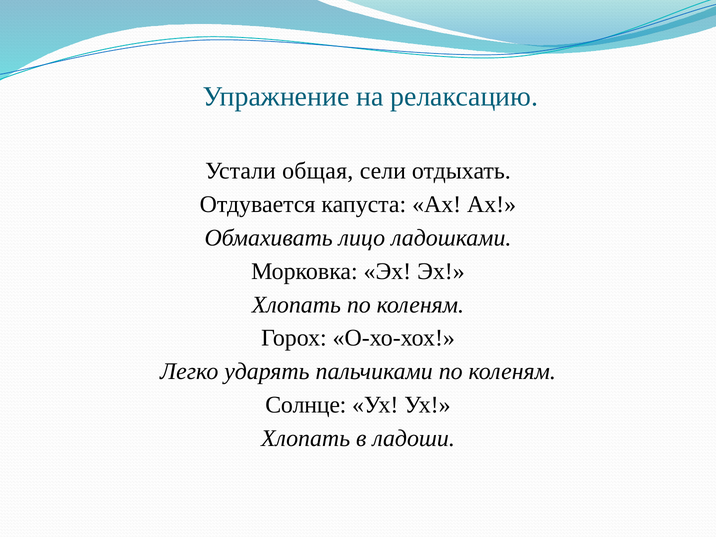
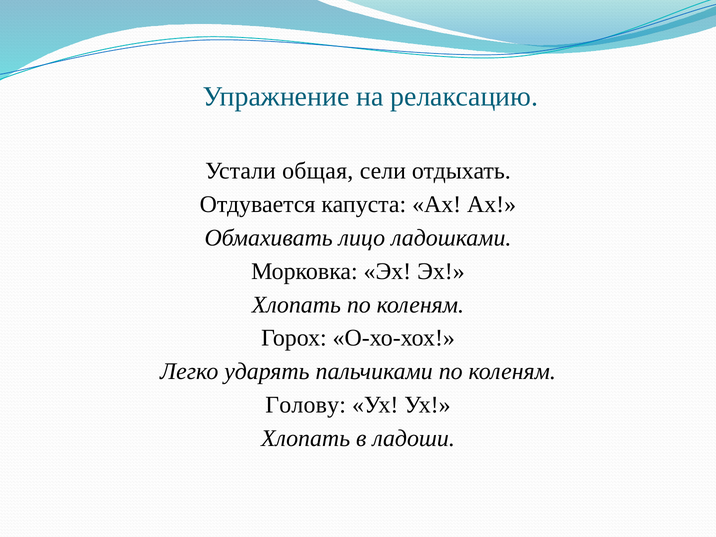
Солнце: Солнце -> Голову (306, 405)
